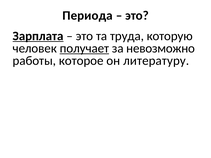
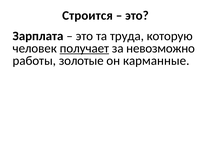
Периода: Периода -> Строится (88, 16)
Зарплата underline: present -> none (38, 36)
которое: которое -> золотые (81, 61)
литературу: литературу -> карманные (156, 61)
